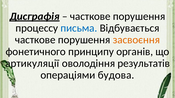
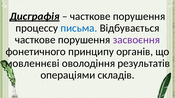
засвоєння colour: orange -> purple (136, 40)
артикуляції: артикуляції -> мовленнєві (32, 64)
будова: будова -> складів (116, 75)
